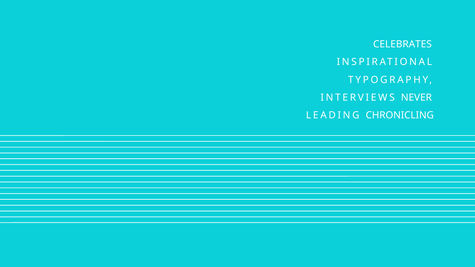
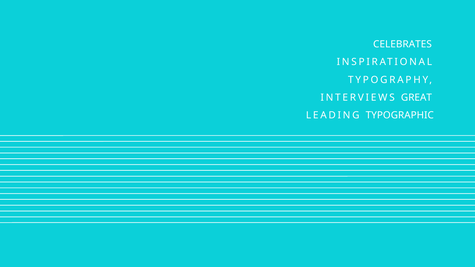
NEVER: NEVER -> GREAT (416, 98)
CHRONICLING: CHRONICLING -> TYPOGRAPHIC (400, 115)
